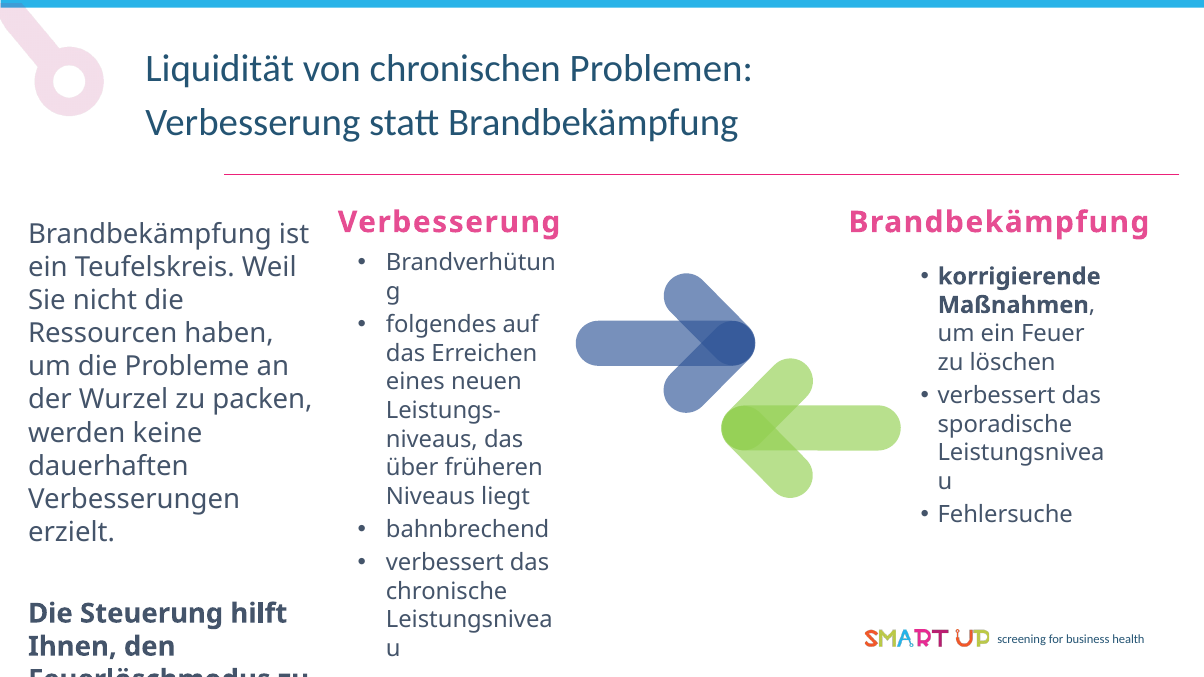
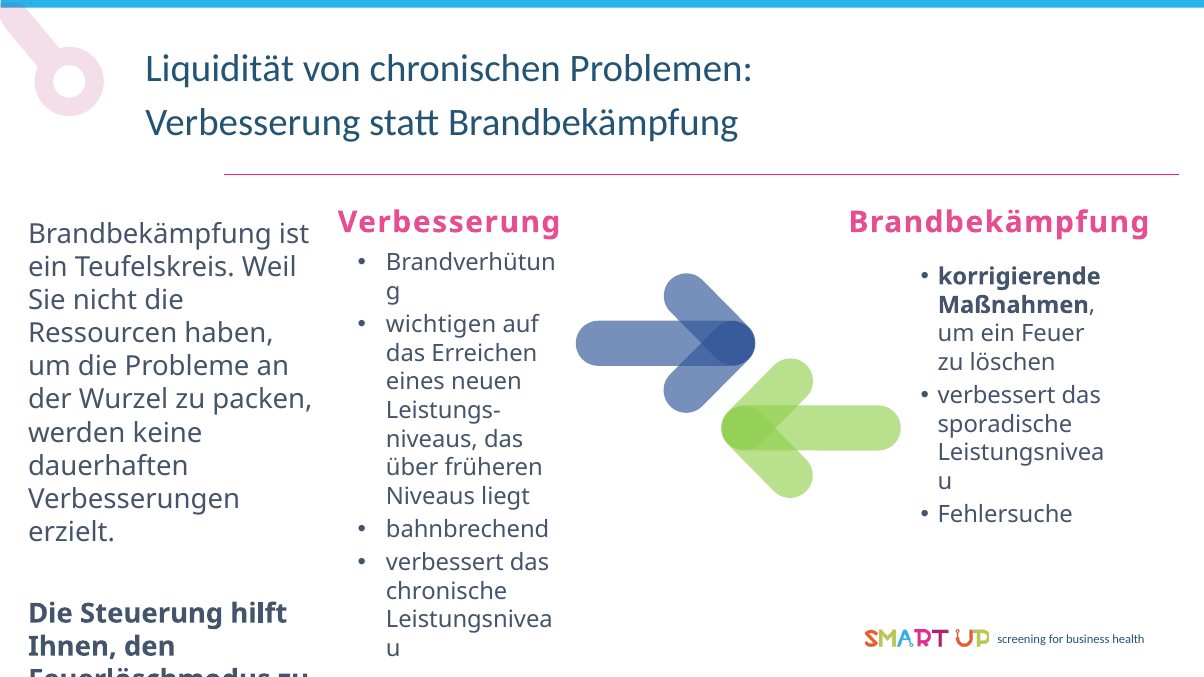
folgendes: folgendes -> wichtigen (441, 325)
